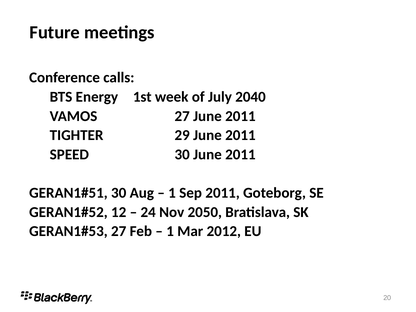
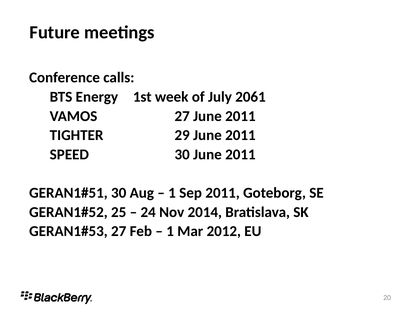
2040: 2040 -> 2061 (250, 97)
12: 12 -> 25 (119, 212)
2050: 2050 -> 2014 (205, 212)
